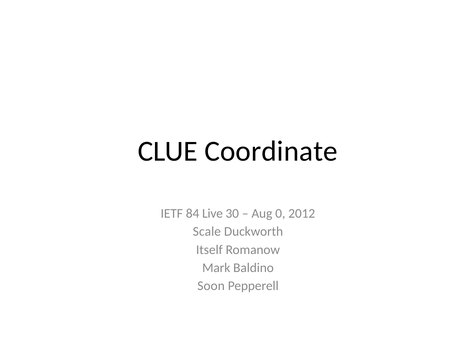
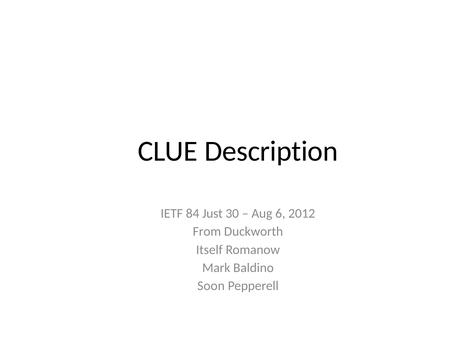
Coordinate: Coordinate -> Description (271, 151)
Live: Live -> Just (212, 214)
0: 0 -> 6 (280, 214)
Scale: Scale -> From (207, 232)
